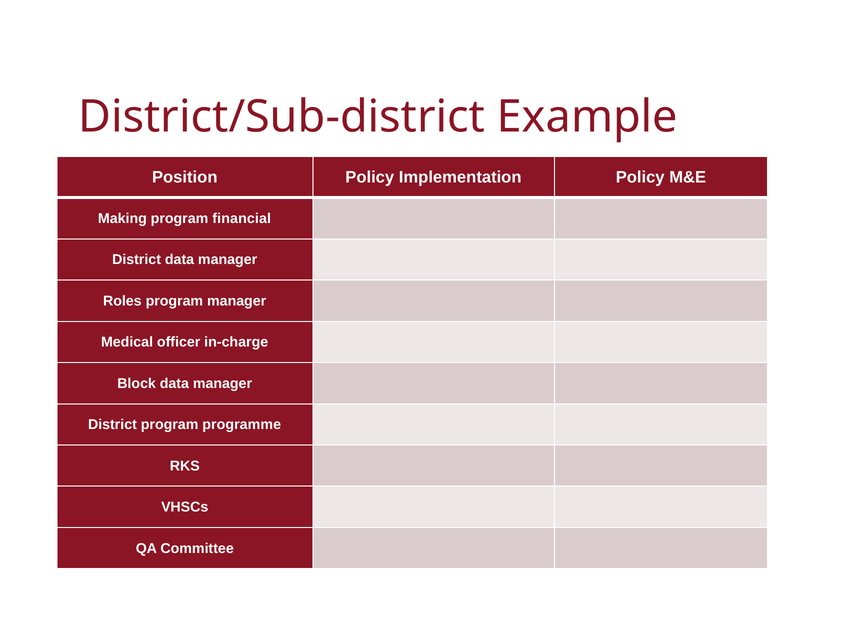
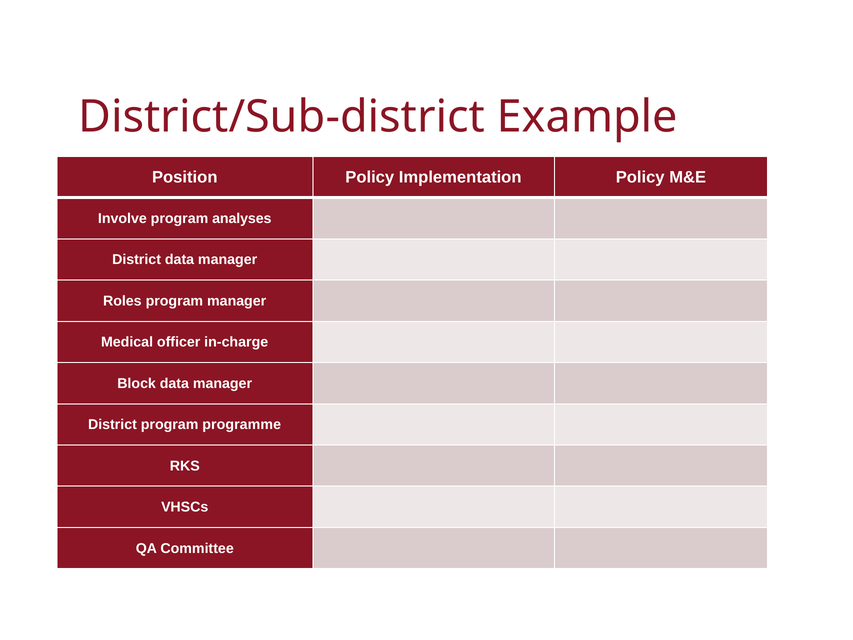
Making: Making -> Involve (122, 218)
financial: financial -> analyses (242, 218)
